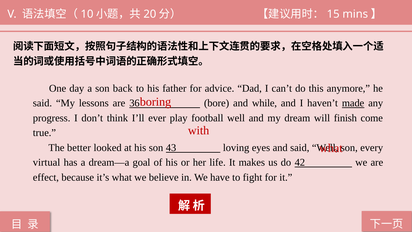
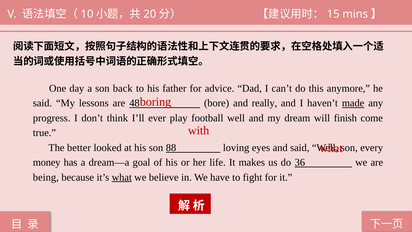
36: 36 -> 48 (134, 103)
while: while -> really (265, 103)
43: 43 -> 88 (171, 148)
virtual: virtual -> money (47, 162)
42: 42 -> 36 (300, 162)
effect: effect -> being (46, 177)
what underline: none -> present (122, 177)
